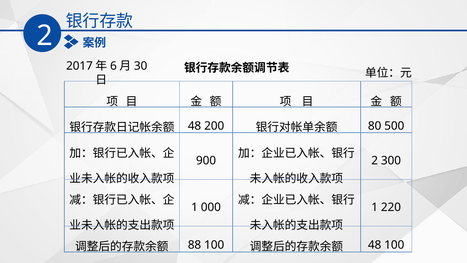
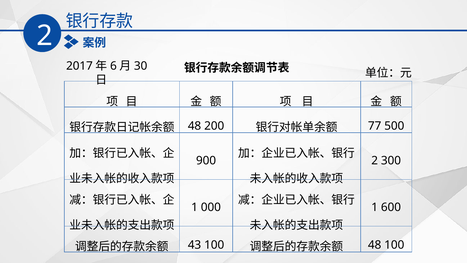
80: 80 -> 77 (375, 126)
220: 220 -> 600 (391, 207)
88: 88 -> 43 (195, 245)
